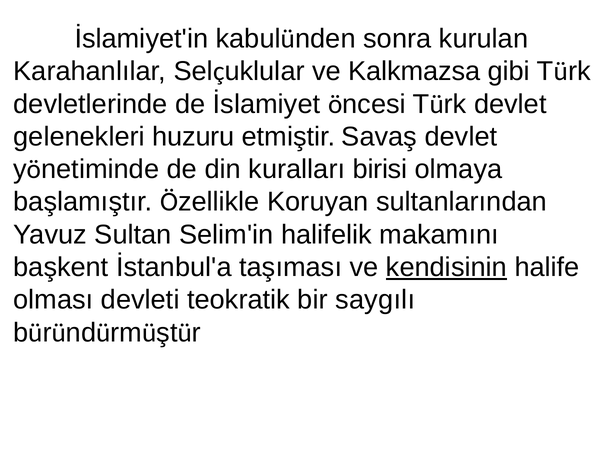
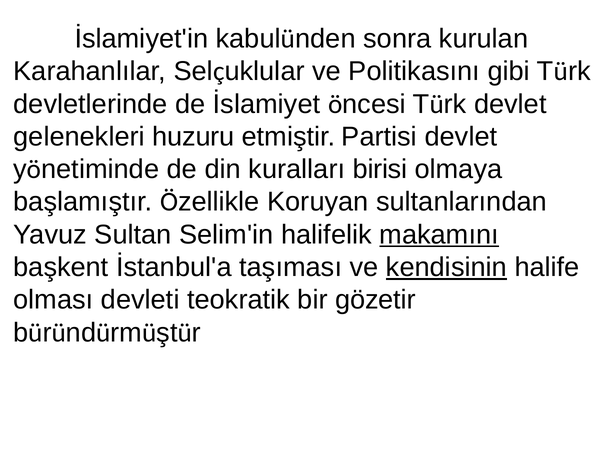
Kalkmazsa: Kalkmazsa -> Politikasını (414, 71)
Savaş: Savaş -> Partisi (379, 137)
makamını underline: none -> present (439, 235)
saygılı: saygılı -> gözetir (375, 300)
